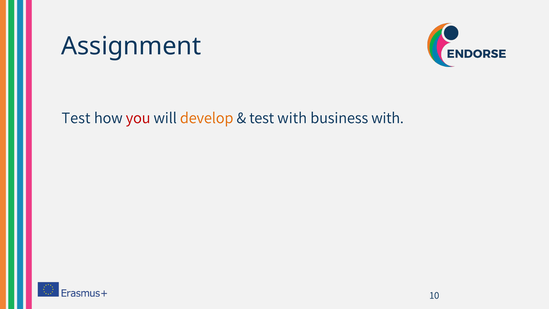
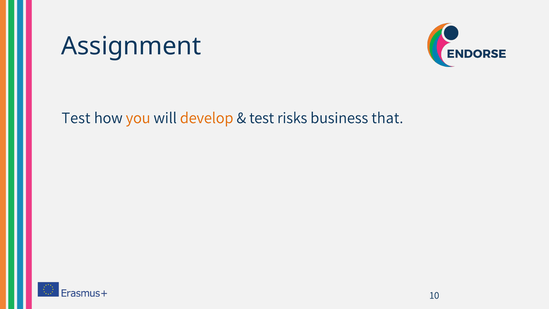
you colour: red -> orange (138, 118)
test with: with -> risks (292, 118)
business with: with -> that (387, 118)
